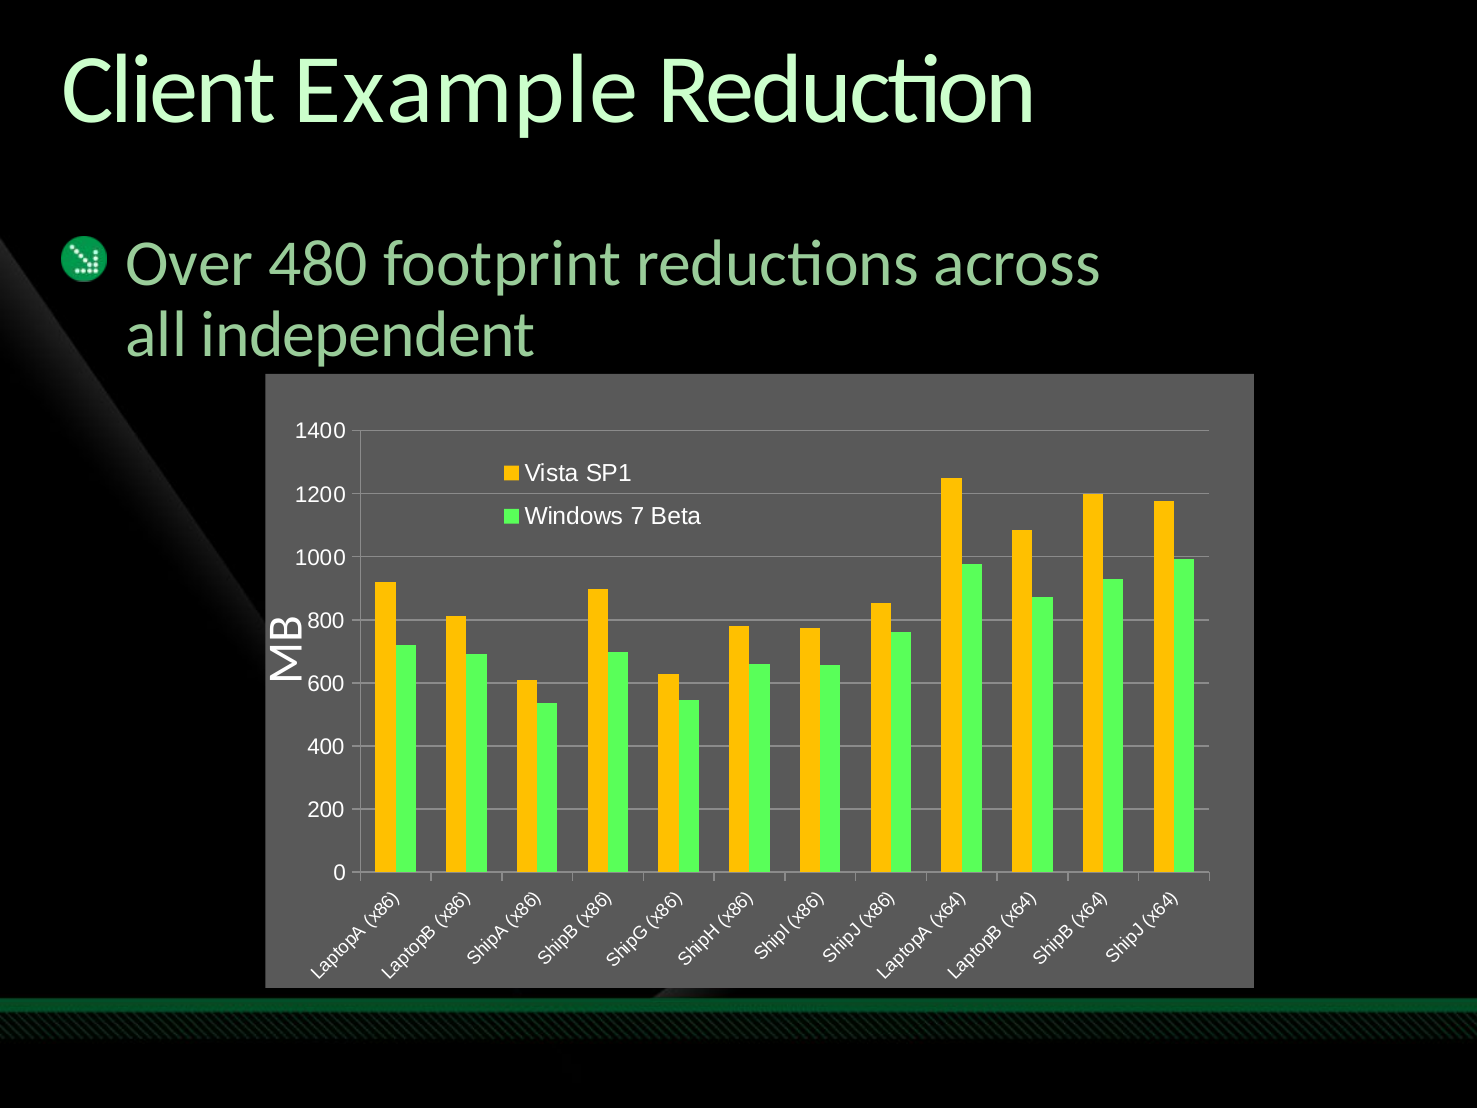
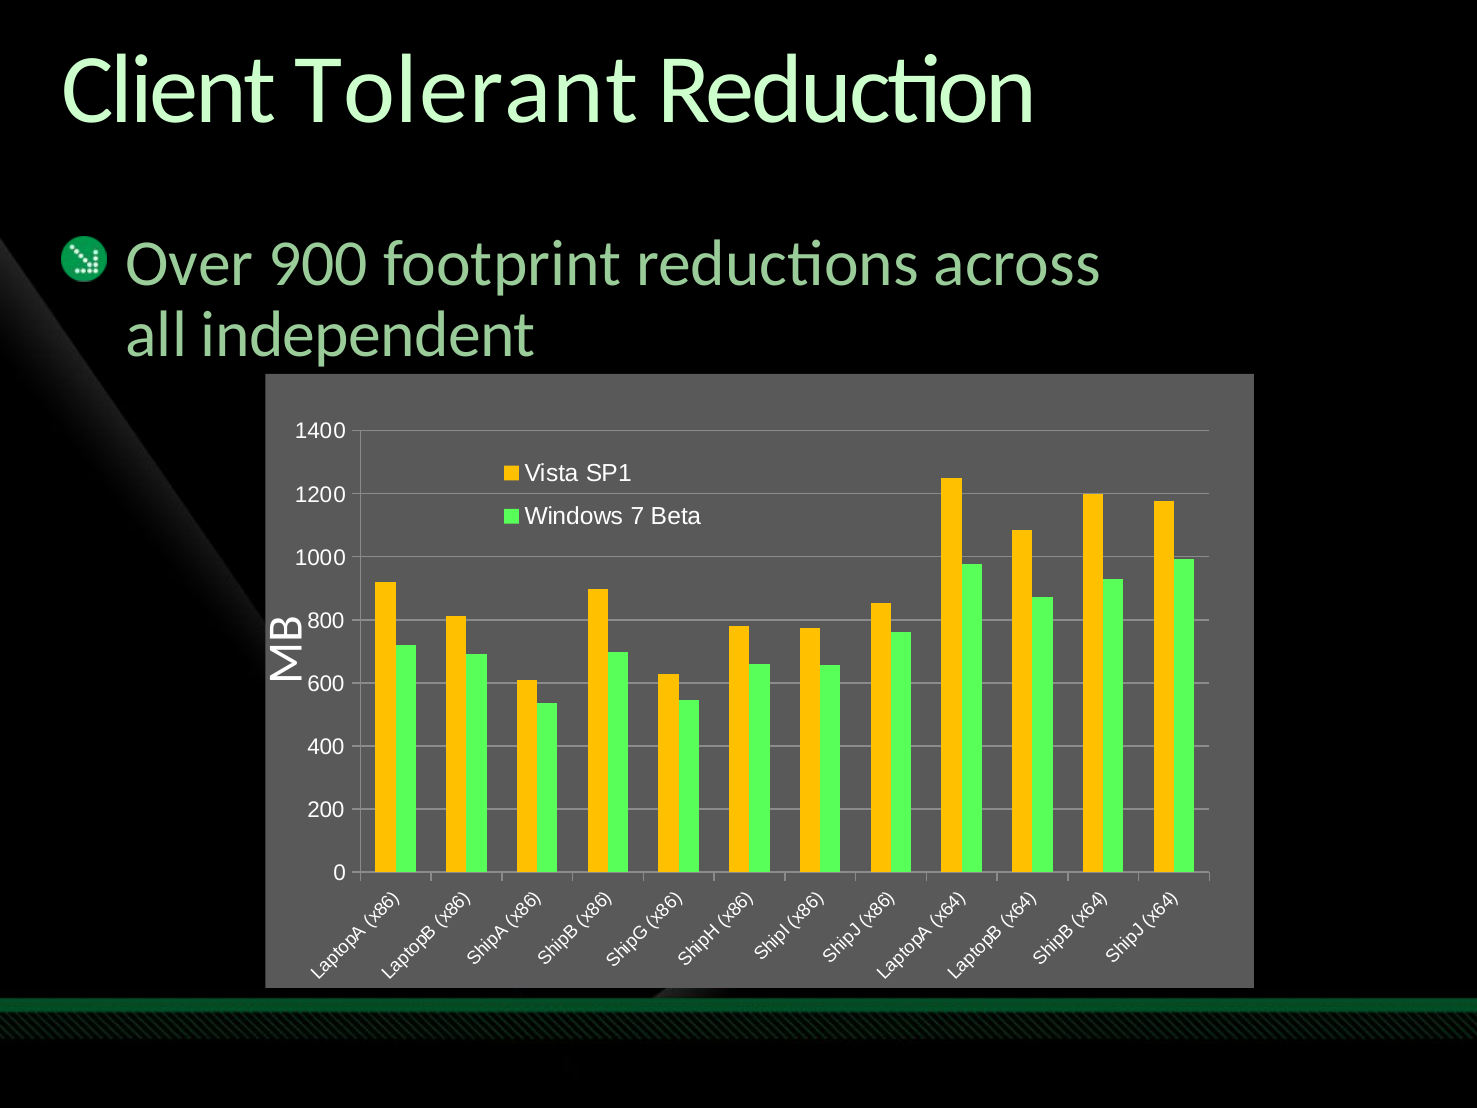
Example: Example -> Tolerant (466, 90)
480: 480 -> 900 (318, 263)
